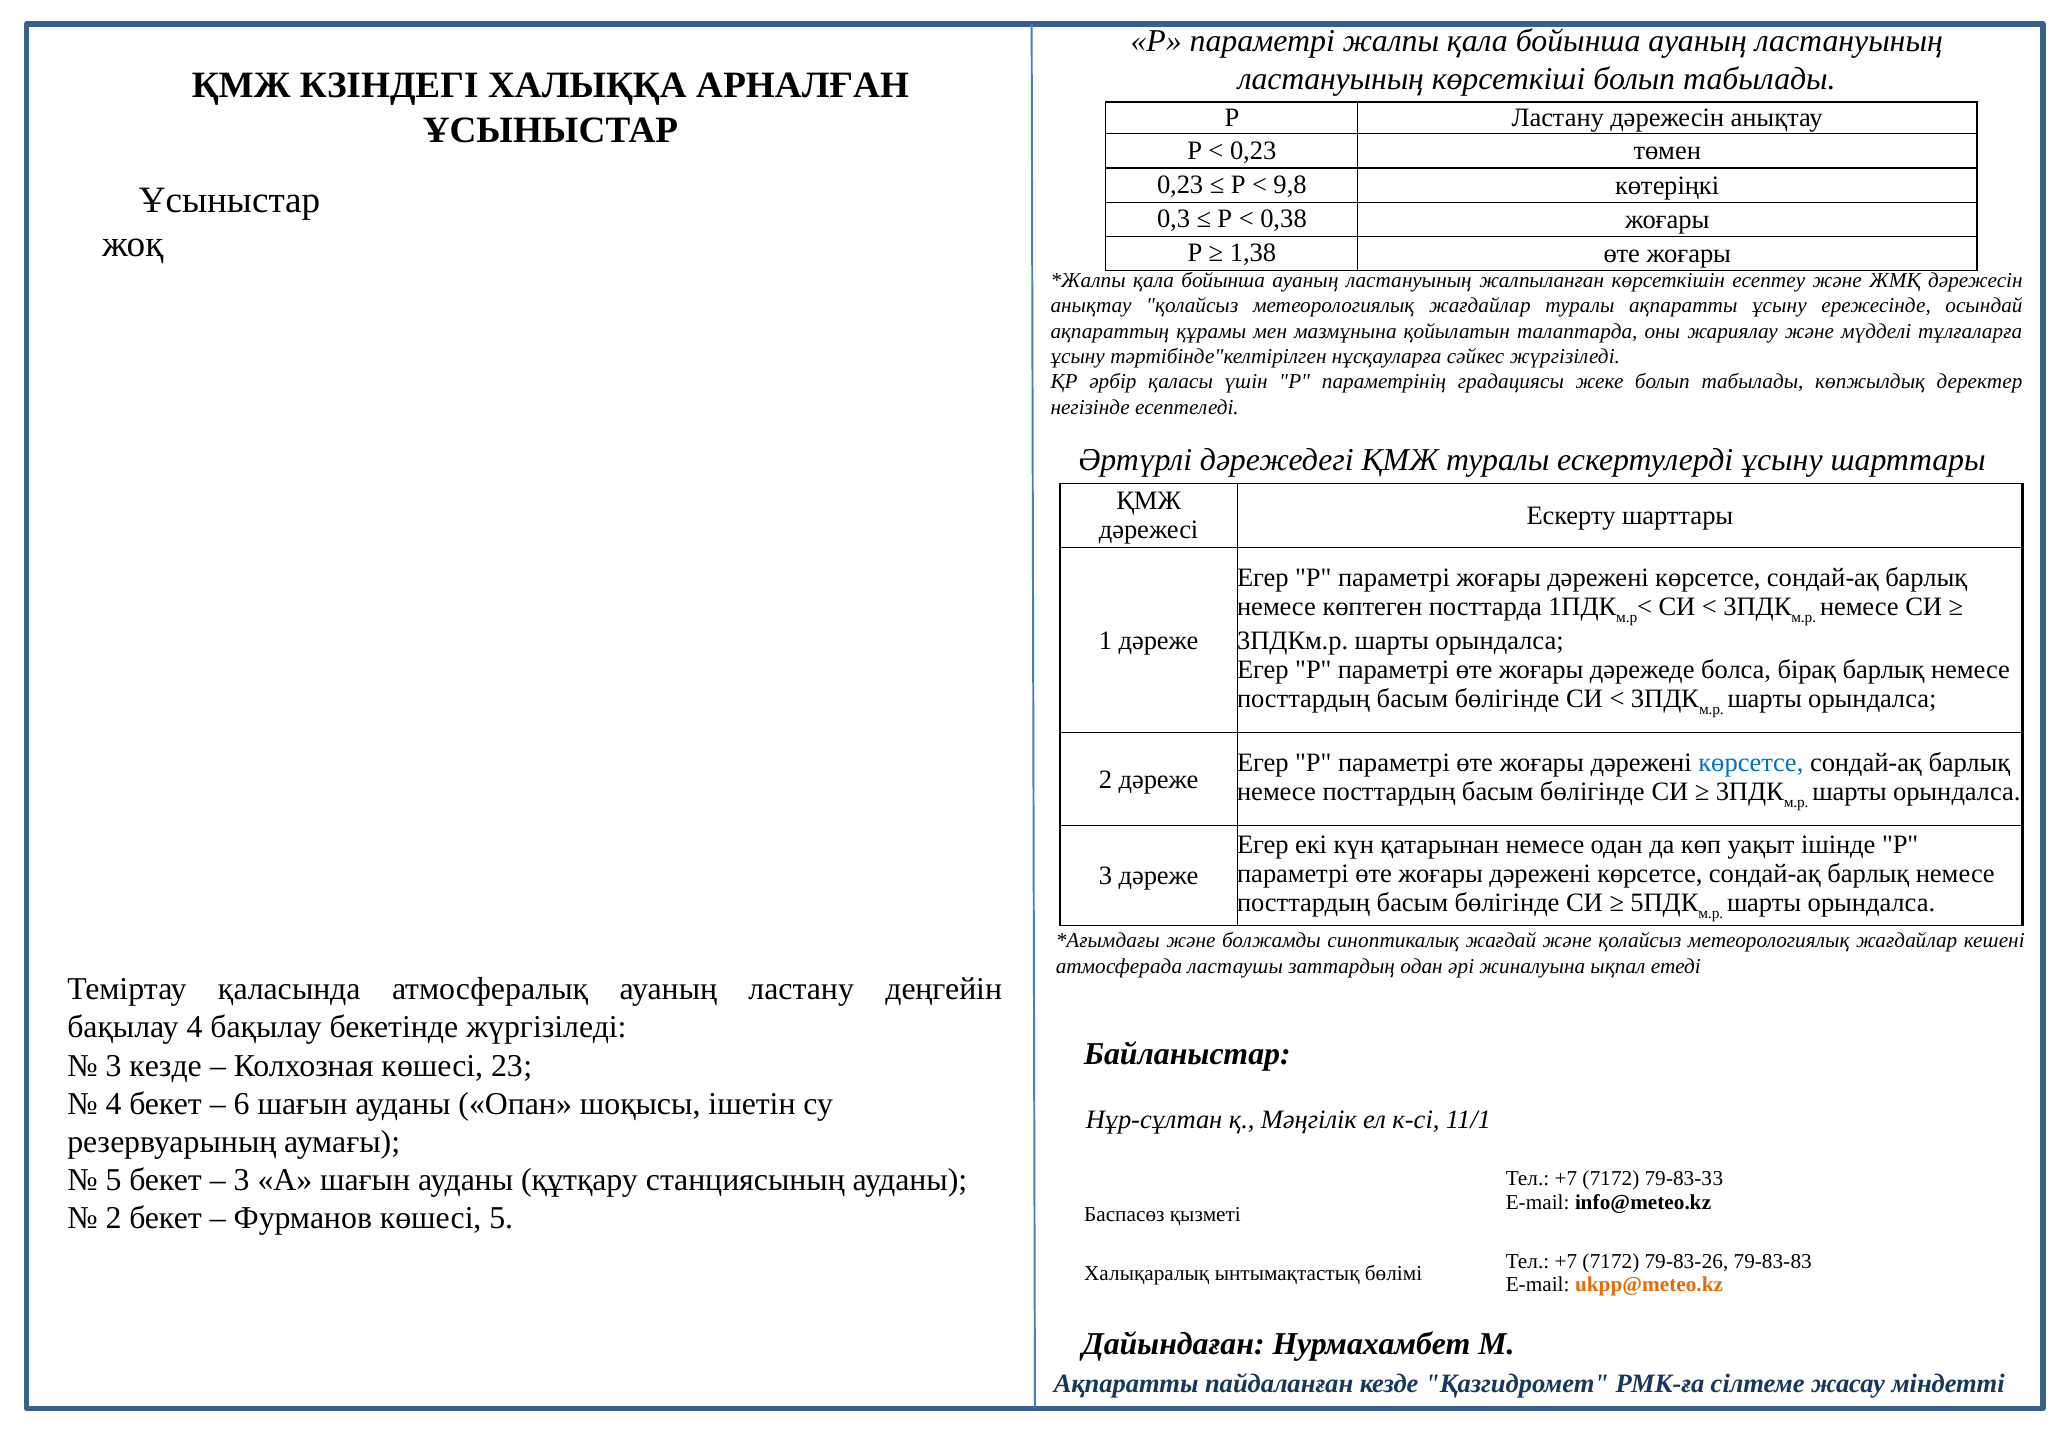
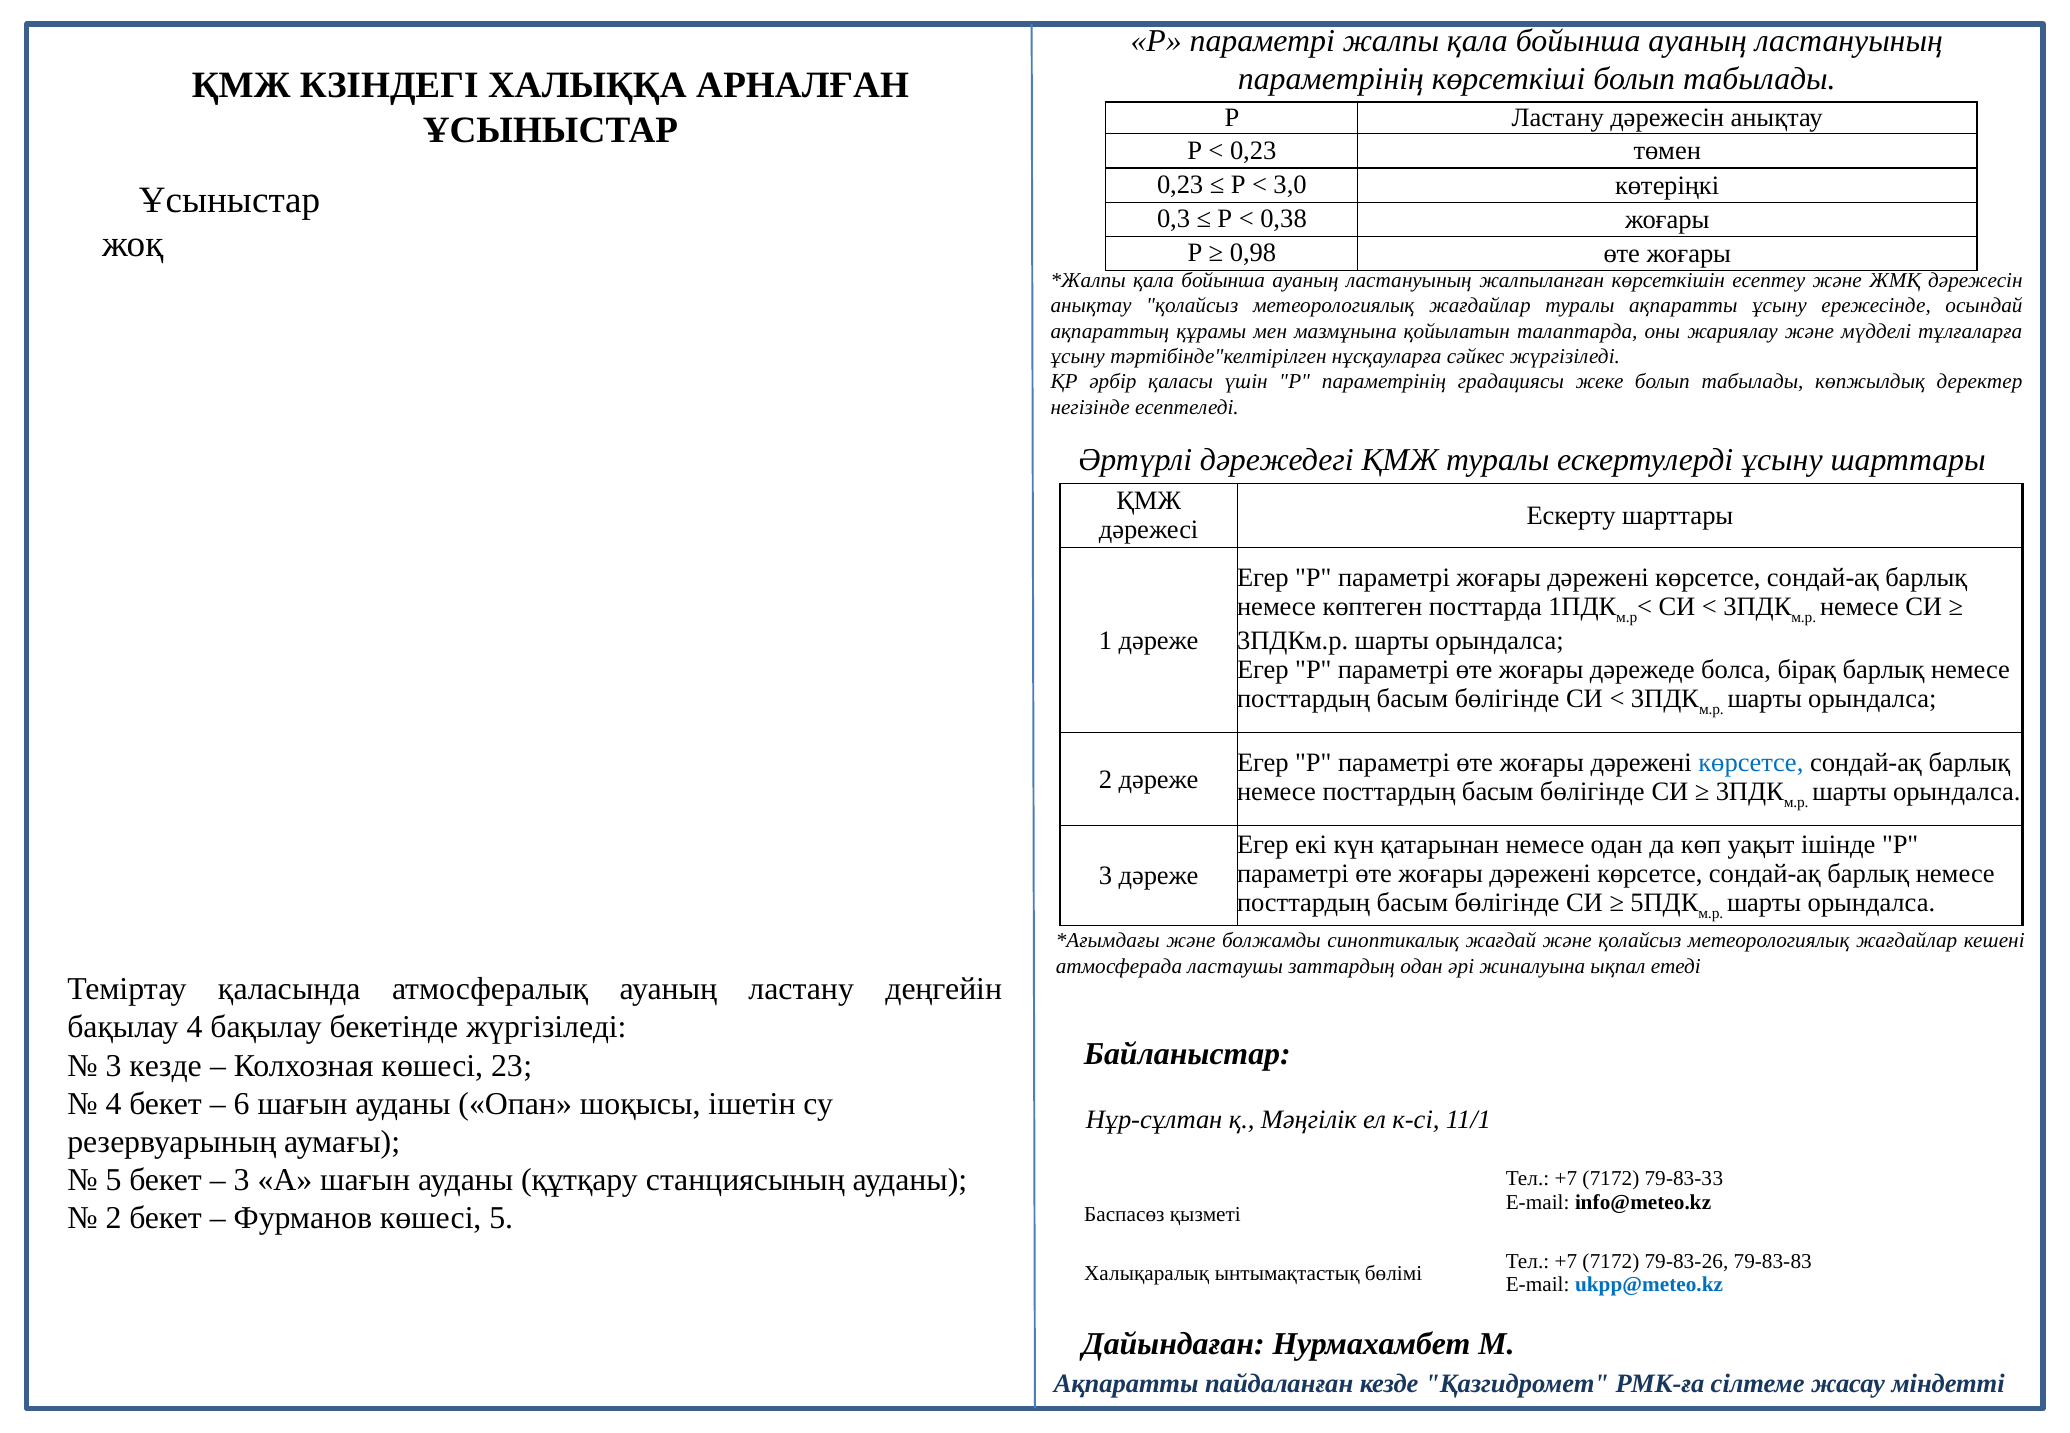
ластануының: ластануының -> параметрінің (1331, 79)
9,8: 9,8 -> 3,0 (1290, 185)
1,38: 1,38 -> 0,98 (1253, 253)
ukpp@meteo.kz colour: orange -> blue (1649, 1285)
